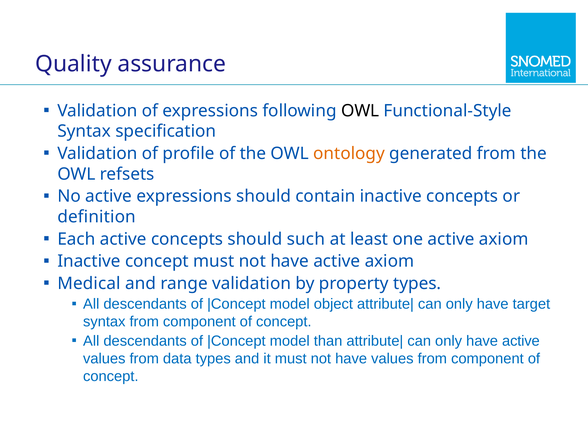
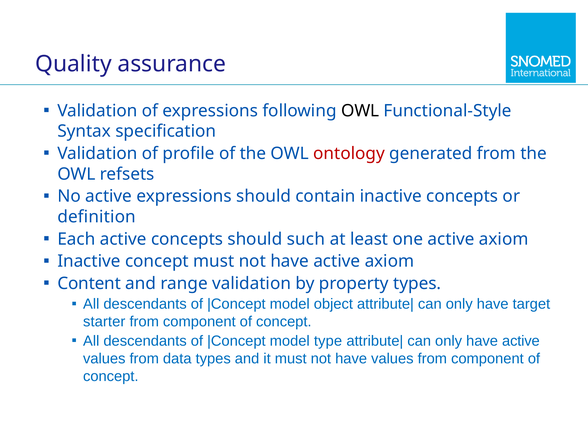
ontology colour: orange -> red (349, 154)
Medical: Medical -> Content (89, 284)
syntax: syntax -> starter (104, 322)
than: than -> type (328, 341)
